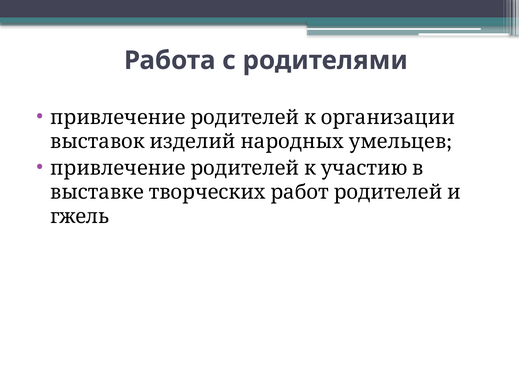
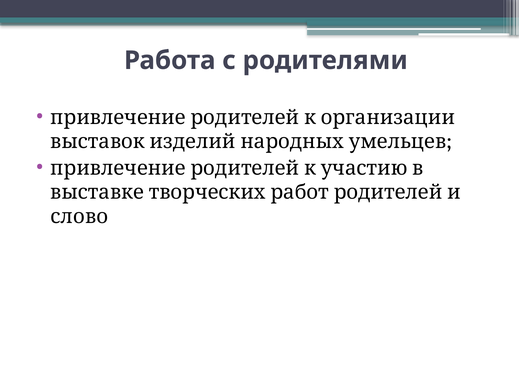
гжель: гжель -> слово (79, 217)
